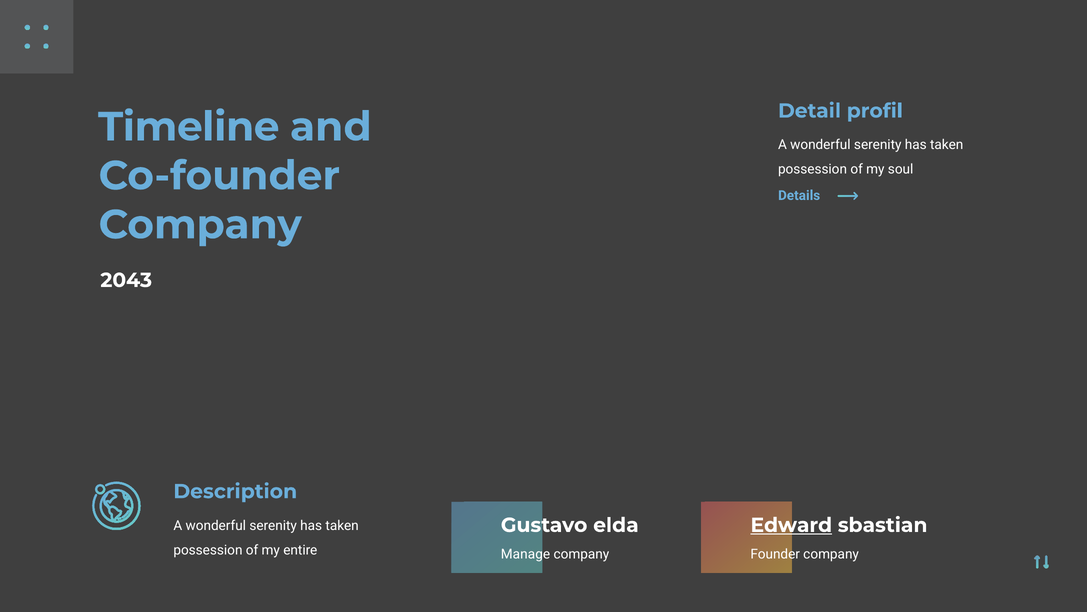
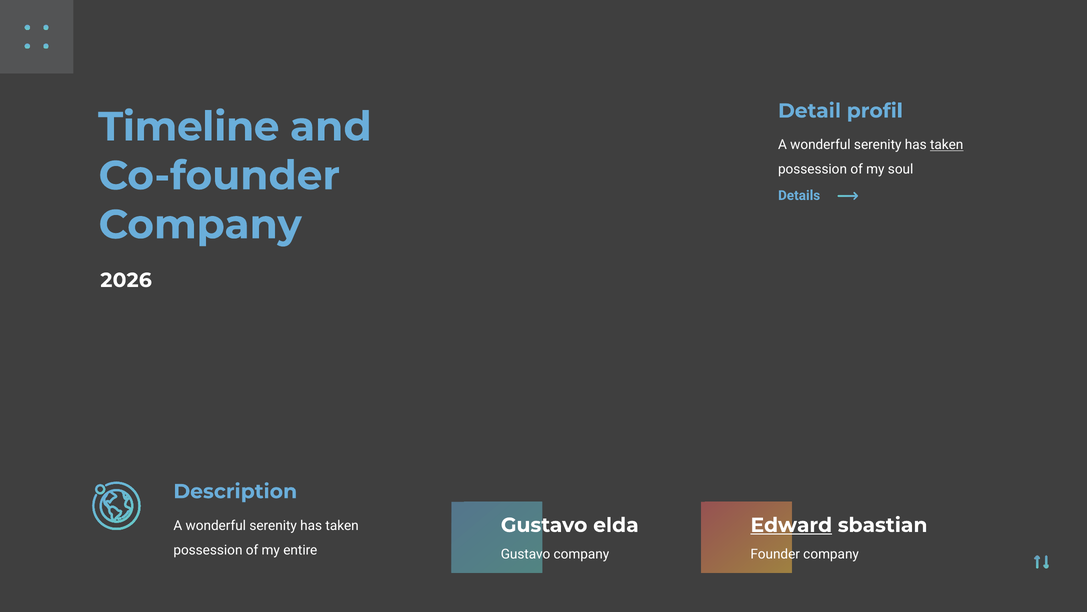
taken underline: none -> present (947, 145)
2043: 2043 -> 2026 (126, 280)
Manage: Manage -> Gustavo (526, 554)
